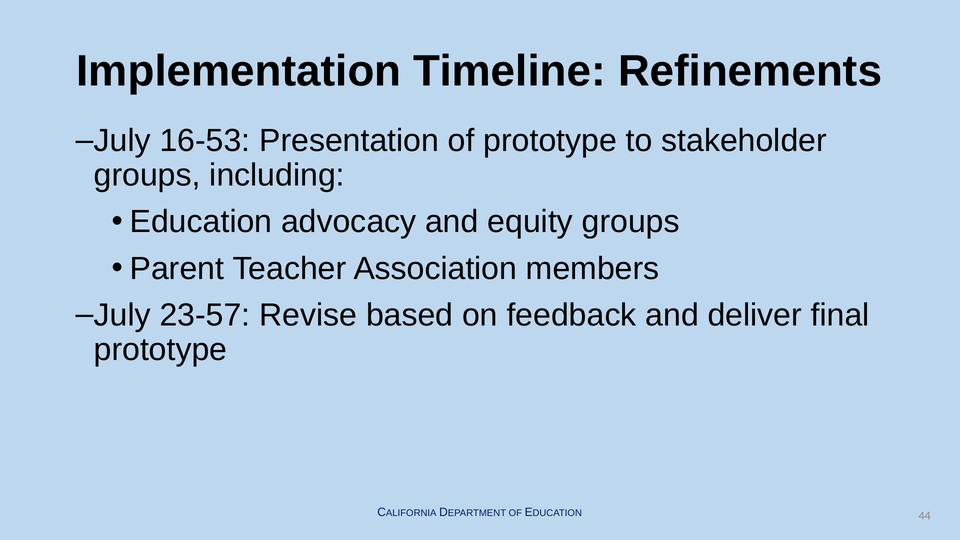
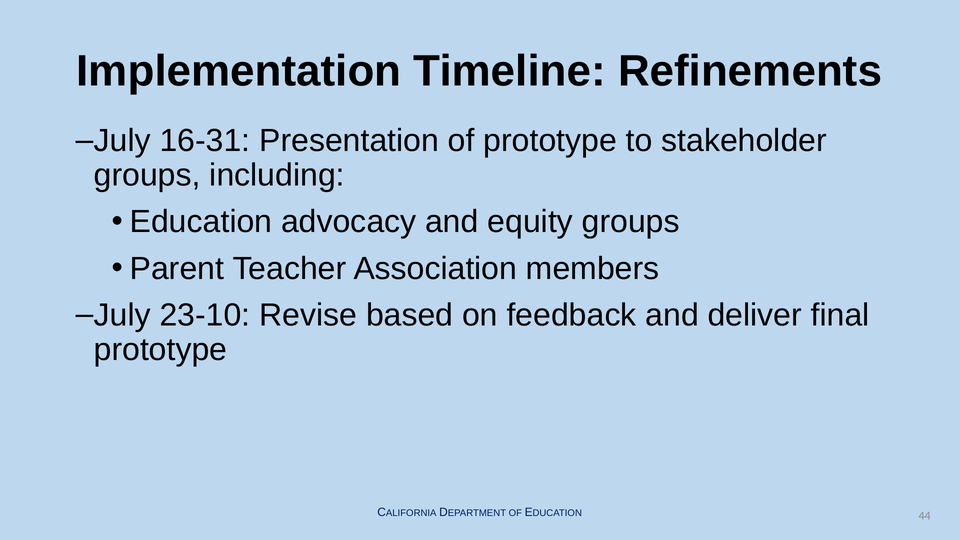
16-53: 16-53 -> 16-31 (205, 141)
23-57: 23-57 -> 23-10 (205, 315)
